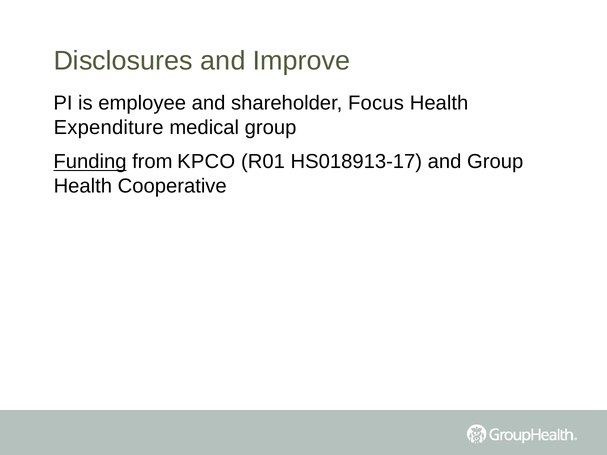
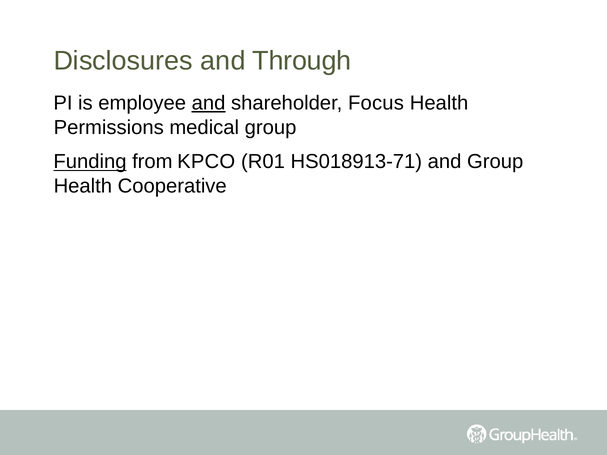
Improve: Improve -> Through (302, 61)
and underline: none -> present (209, 103)
Expenditure: Expenditure -> Permissions (109, 127)
HS018913-17: HS018913-17 -> HS018913-71 (356, 162)
